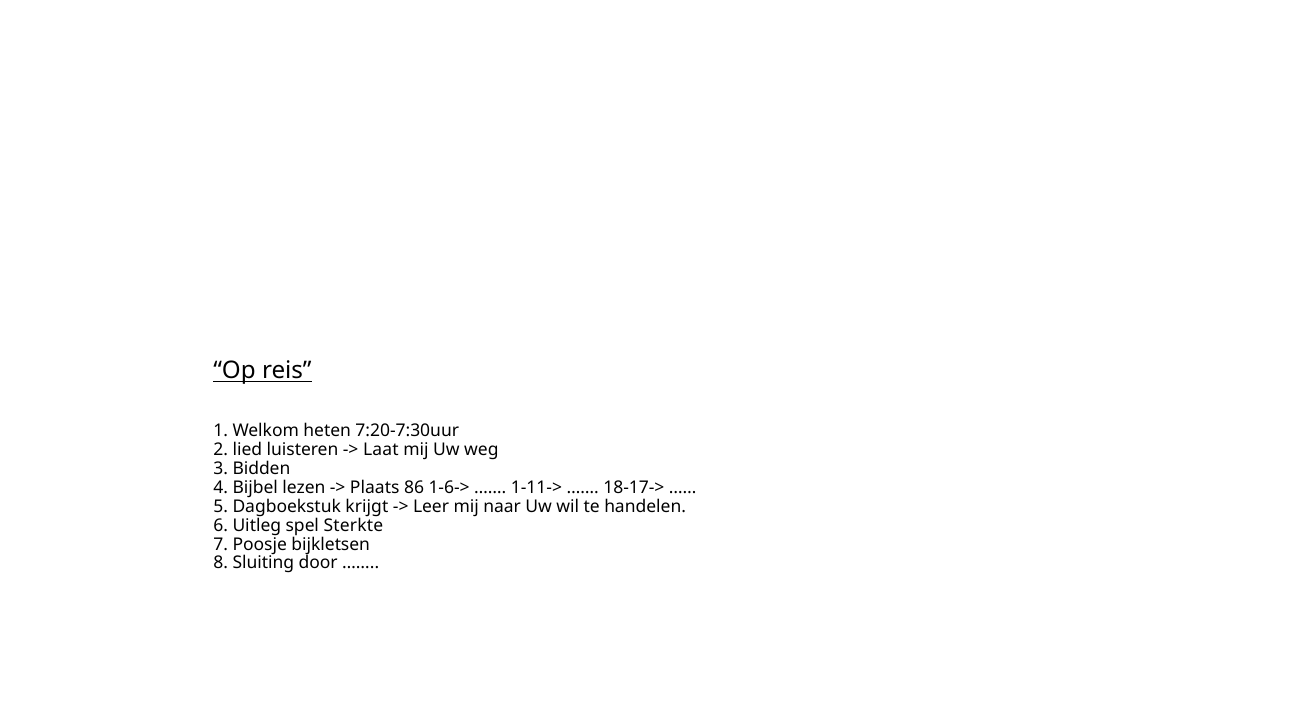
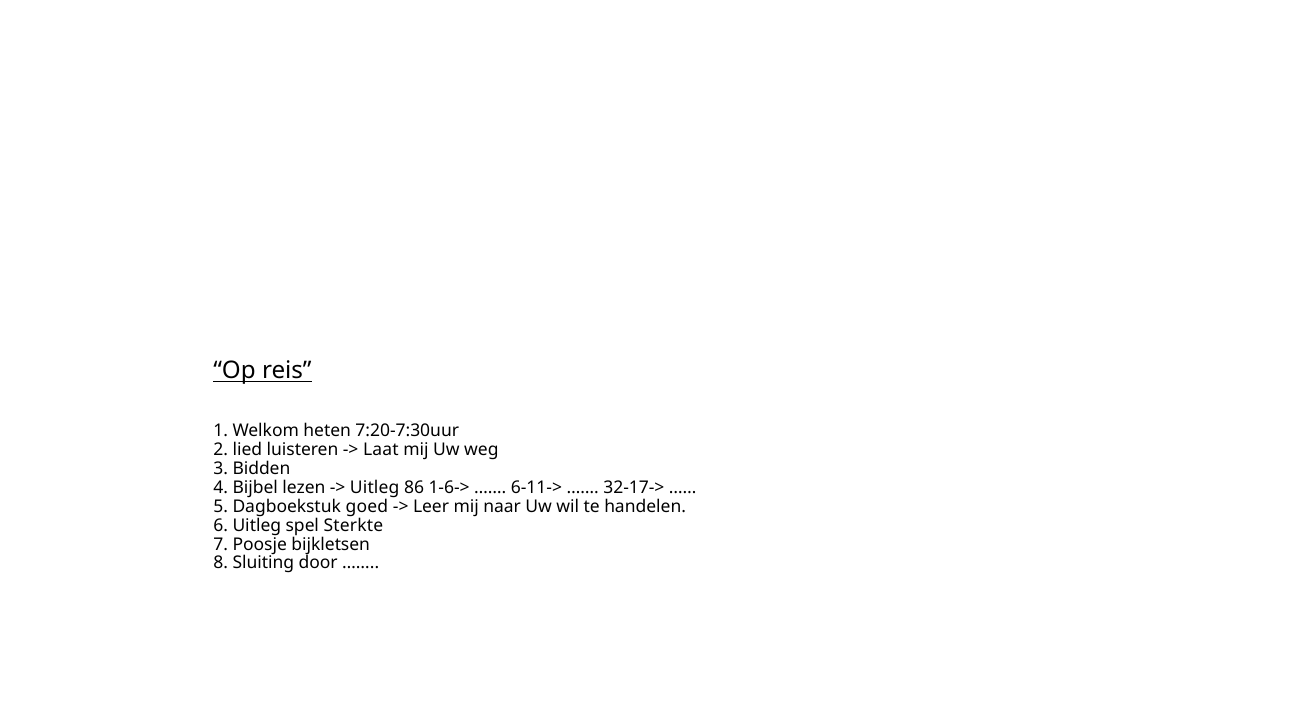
Plaats: Plaats -> Uitleg (375, 488)
1-11->: 1-11-> -> 6-11-> (536, 488)
18-17->: 18-17-> -> 32-17-> (634, 488)
krijgt: krijgt -> goed (367, 507)
